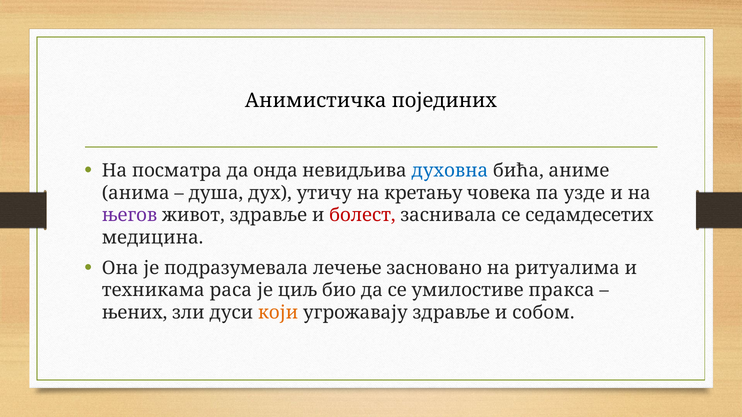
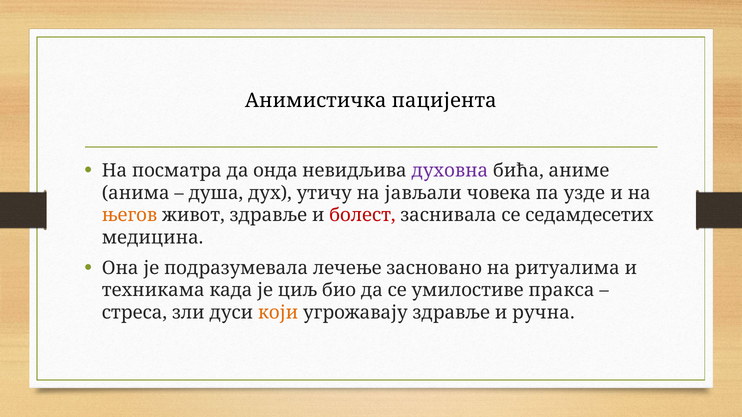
појединих: појединих -> пацијента (444, 101)
духовна colour: blue -> purple (450, 171)
кретању: кретању -> јављали (423, 193)
његов colour: purple -> orange (130, 215)
раса: раса -> када (231, 290)
њених: њених -> стреса (134, 313)
собом: собом -> ручна (543, 313)
